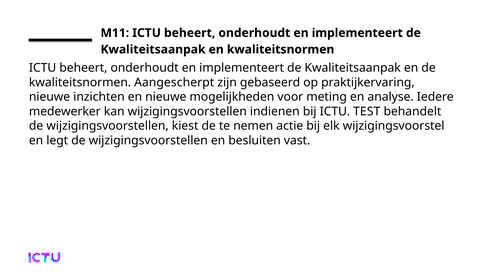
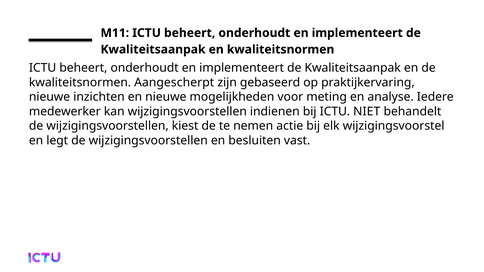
TEST: TEST -> NIET (367, 112)
